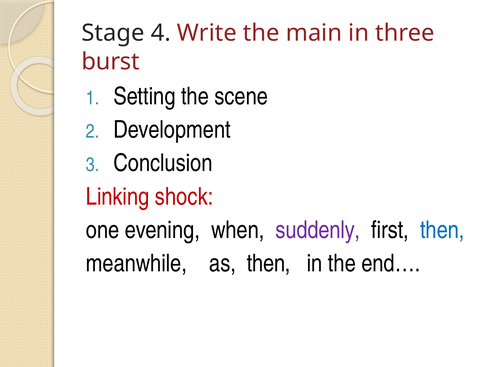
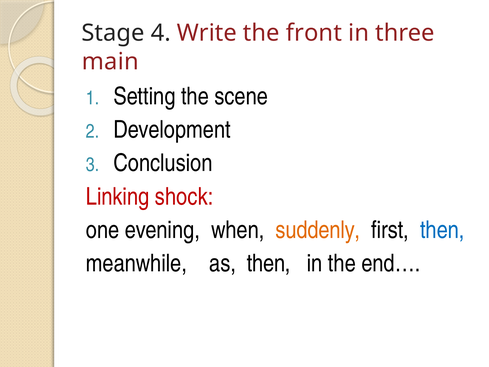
main: main -> front (314, 33)
burst: burst -> main (110, 62)
suddenly colour: purple -> orange (318, 230)
